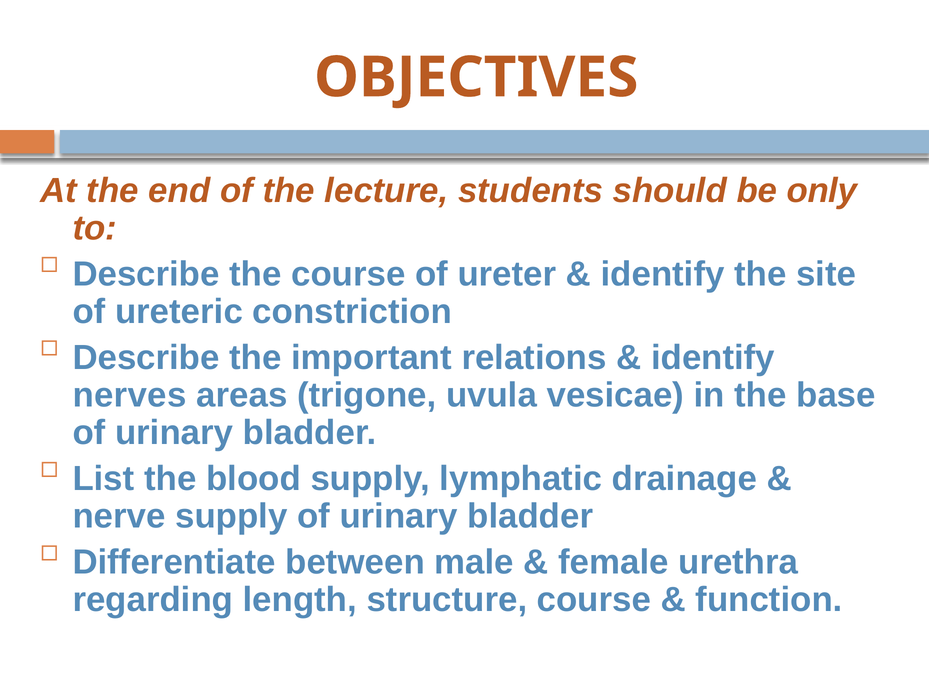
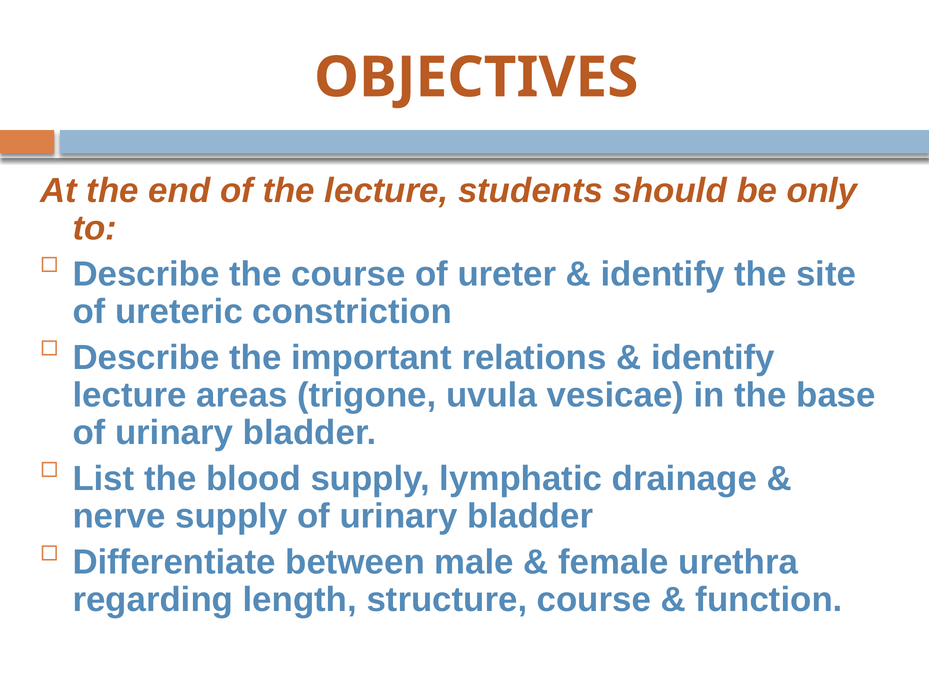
nerves: nerves -> lecture (130, 395)
